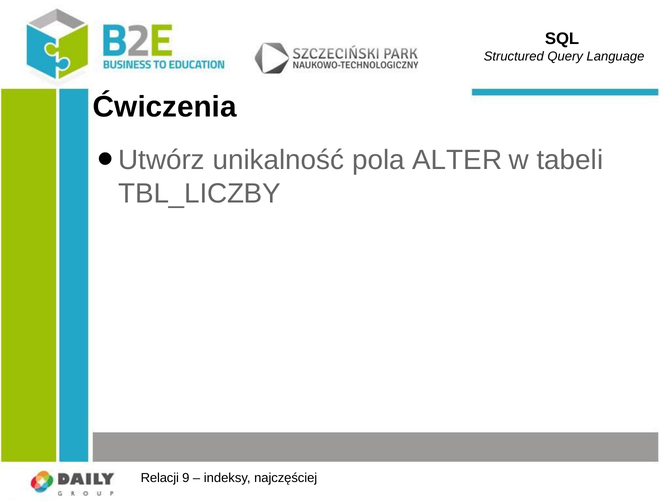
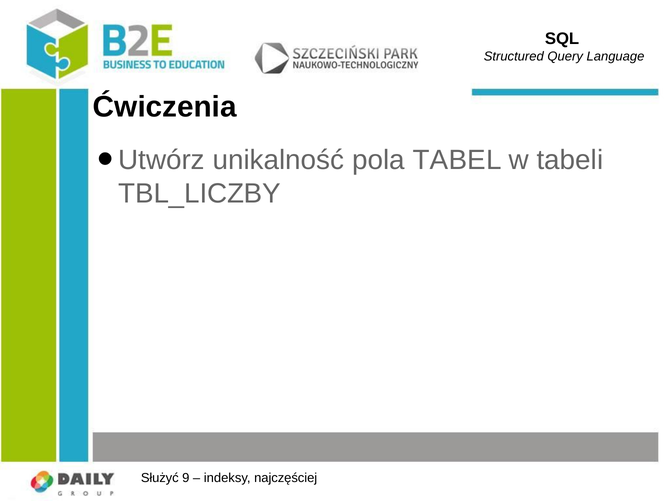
ALTER: ALTER -> TABEL (457, 160)
Relacji: Relacji -> Służyć (160, 479)
